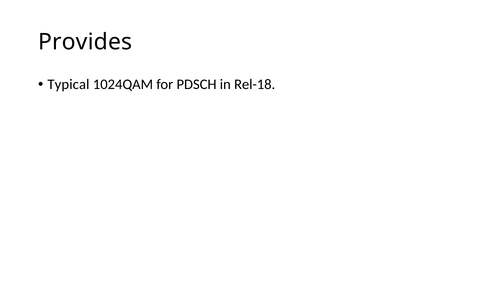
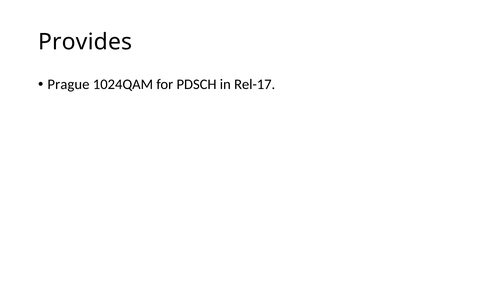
Typical: Typical -> Prague (68, 85)
Rel-18: Rel-18 -> Rel-17 (255, 85)
